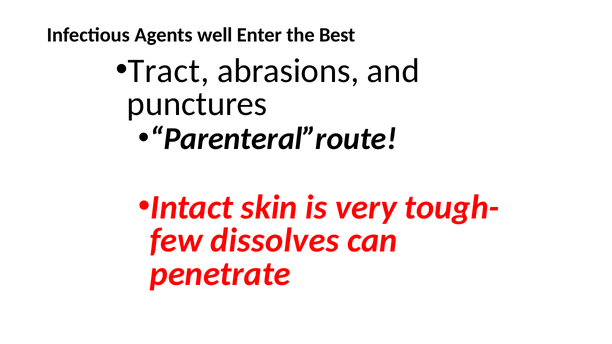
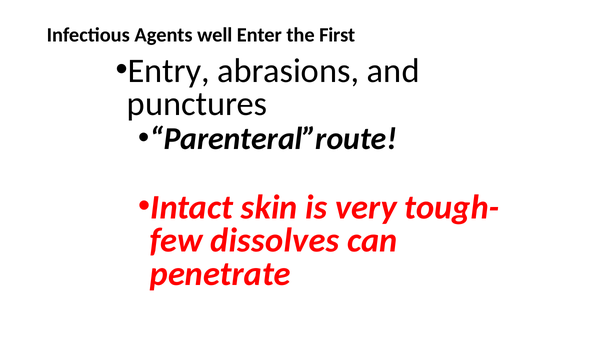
Best: Best -> First (337, 35)
Tract: Tract -> Entry (169, 71)
